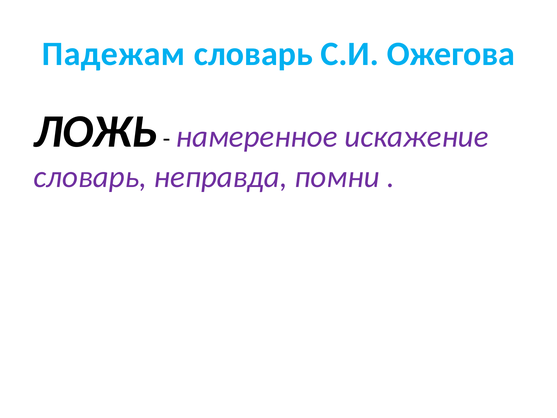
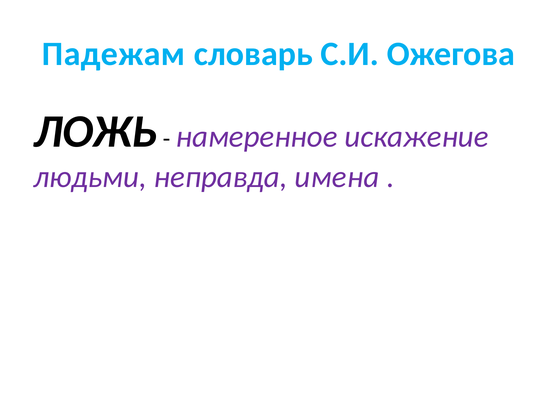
словарь: словарь -> людьми (90, 177)
помни: помни -> имена (337, 177)
